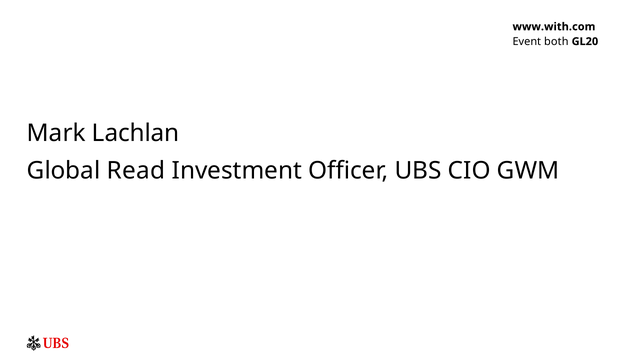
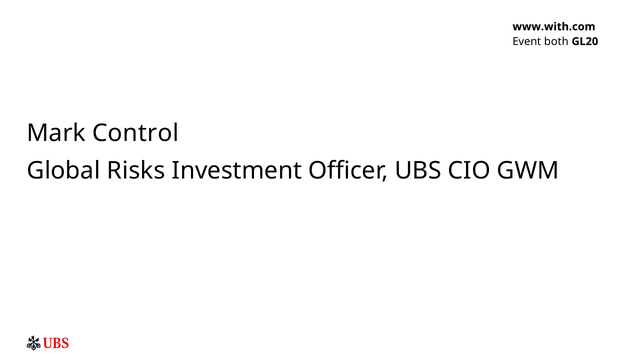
Lachlan: Lachlan -> Control (136, 133)
Read: Read -> Risks (136, 171)
